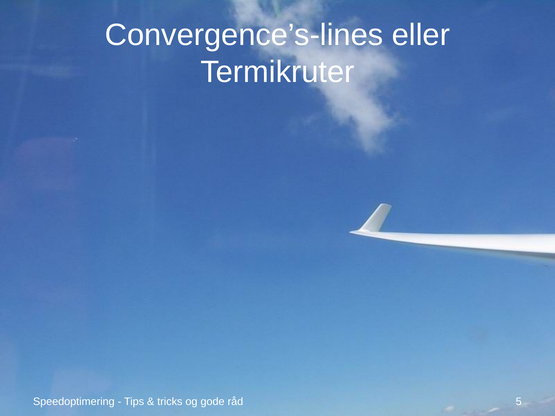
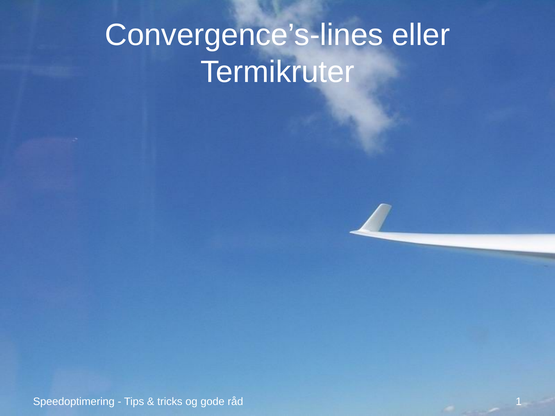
5: 5 -> 1 (519, 402)
